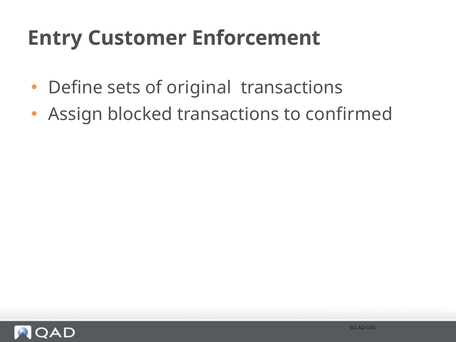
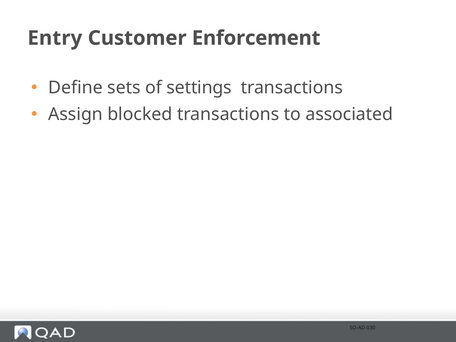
original: original -> settings (199, 88)
confirmed: confirmed -> associated (349, 114)
